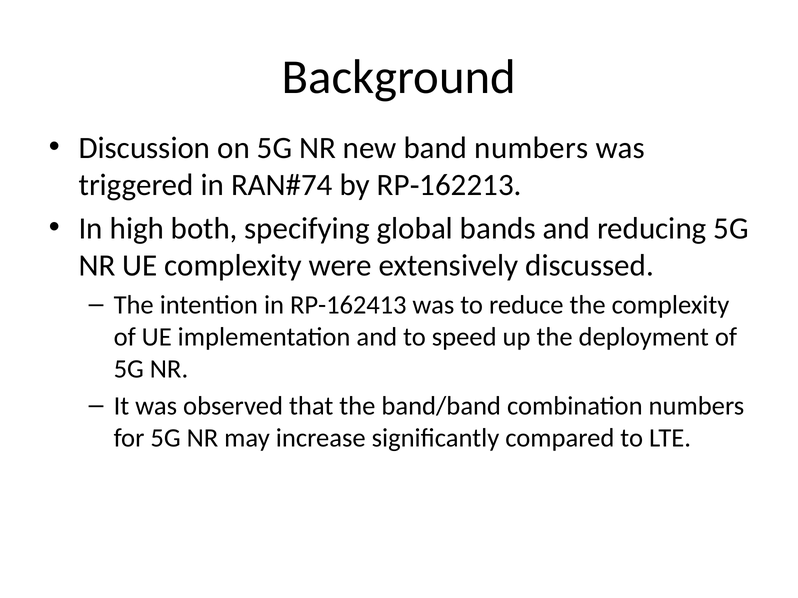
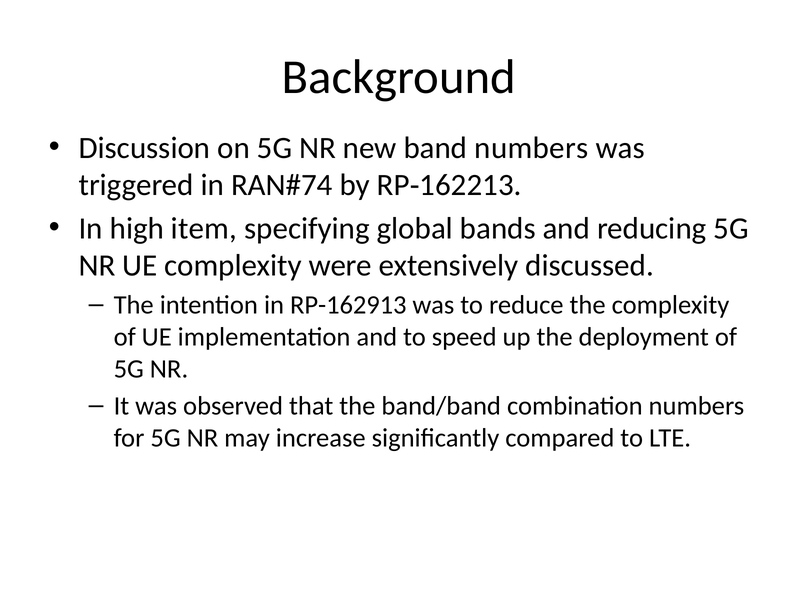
both: both -> item (204, 229)
RP-162413: RP-162413 -> RP-162913 (348, 305)
